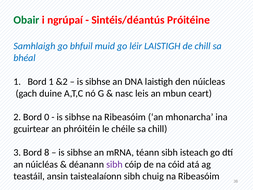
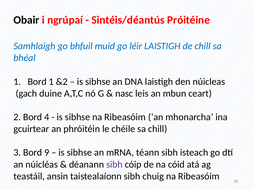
Obair colour: green -> black (26, 20)
0: 0 -> 4 (47, 117)
8: 8 -> 9 (47, 152)
